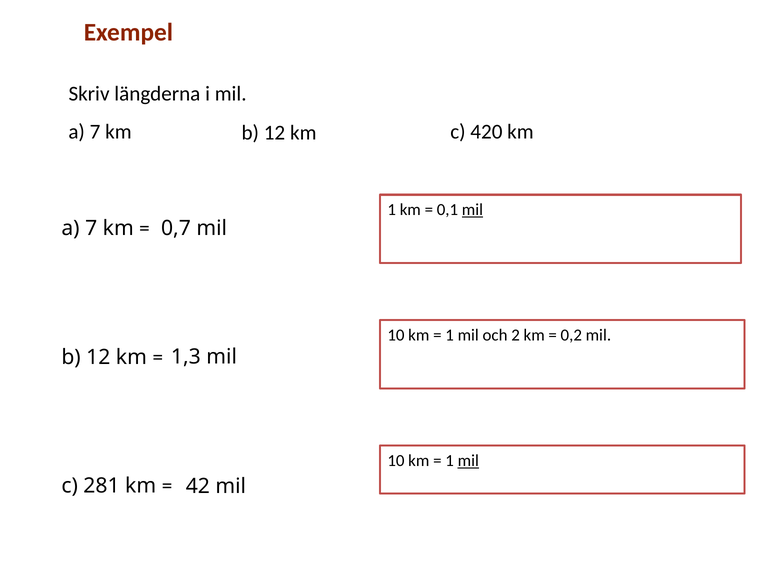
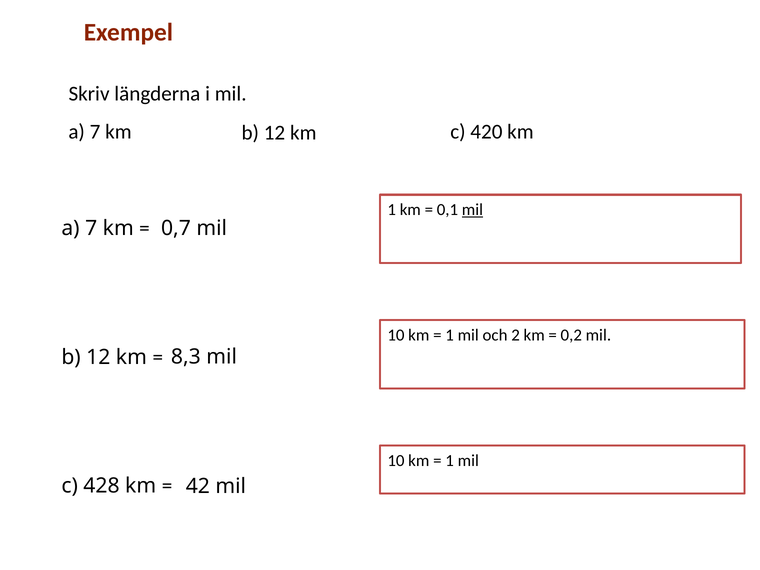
1,3: 1,3 -> 8,3 (186, 357)
mil underline: present -> none (468, 461)
281: 281 -> 428 (101, 486)
